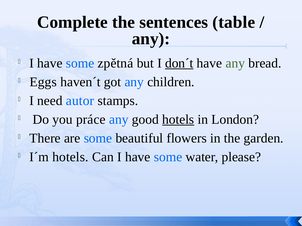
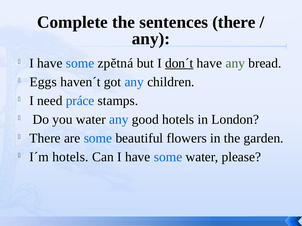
sentences table: table -> there (234, 22)
autor: autor -> práce (80, 101)
you práce: práce -> water (91, 120)
hotels underline: present -> none (178, 120)
